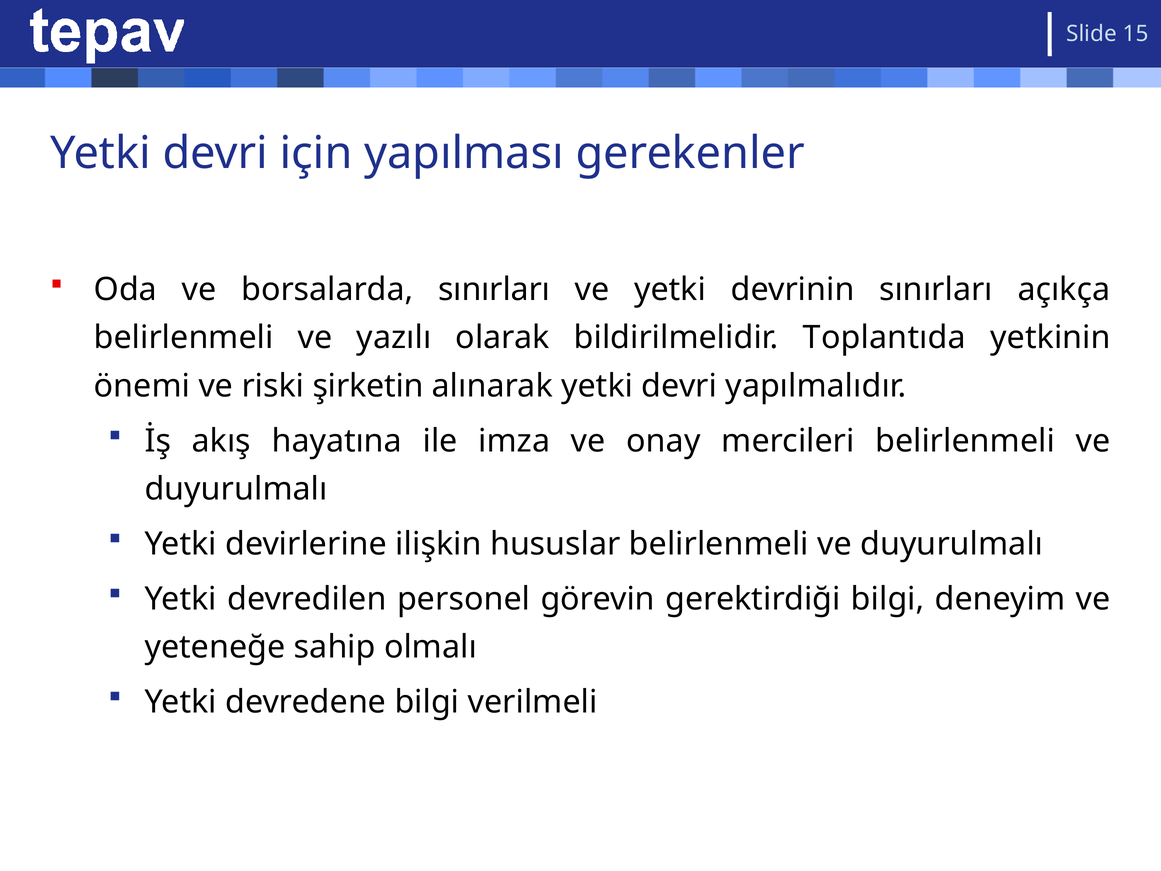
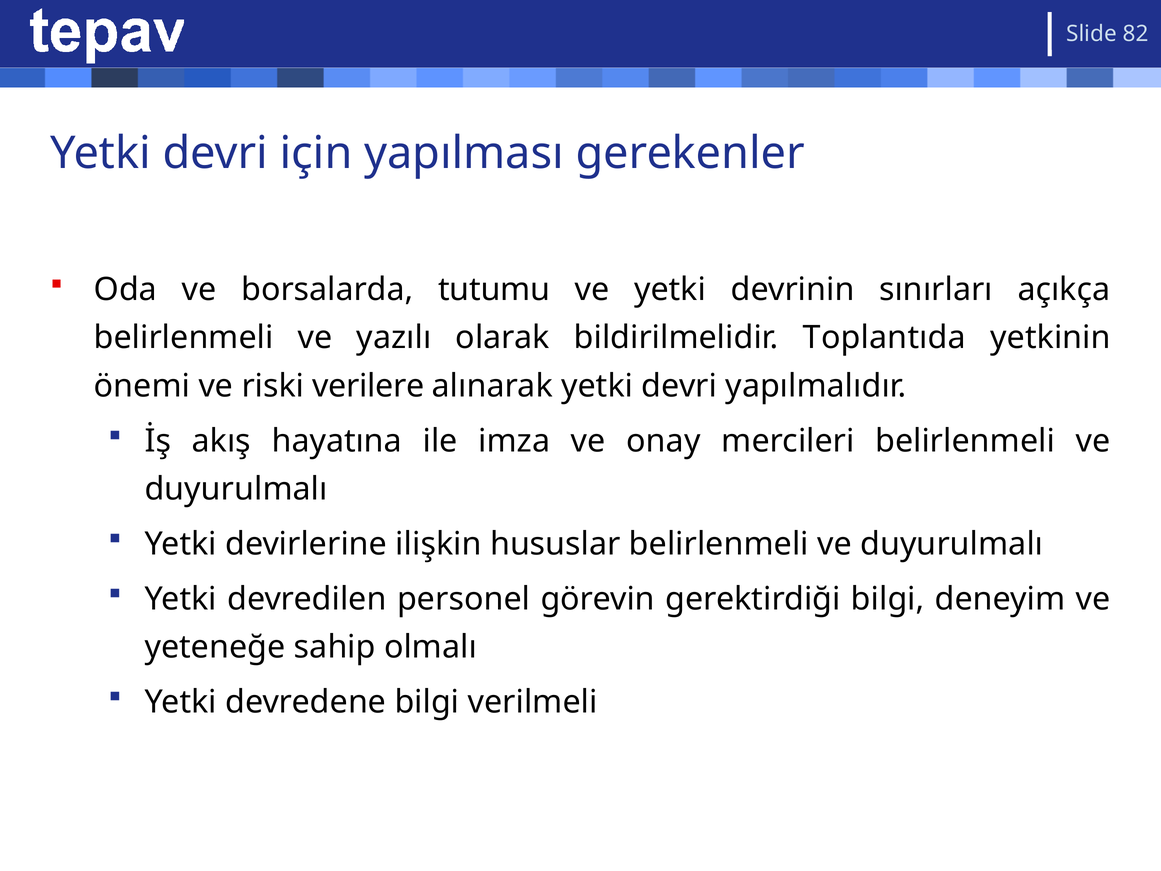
15: 15 -> 82 (1136, 34)
borsalarda sınırları: sınırları -> tutumu (494, 289)
şirketin: şirketin -> verilere (368, 386)
